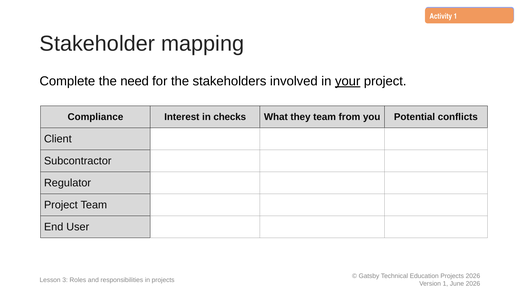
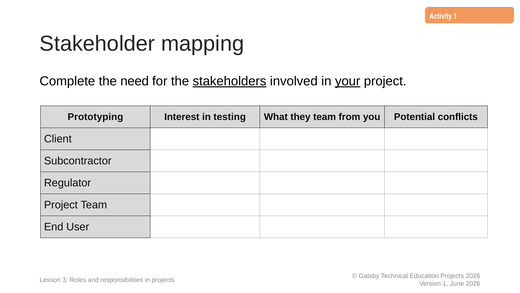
stakeholders underline: none -> present (230, 81)
Compliance: Compliance -> Prototyping (95, 117)
checks: checks -> testing (230, 117)
